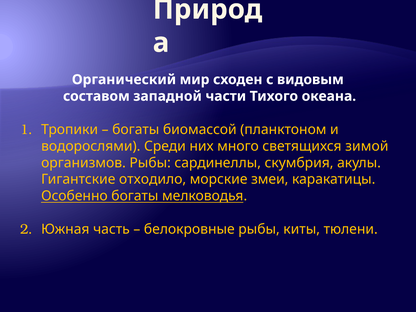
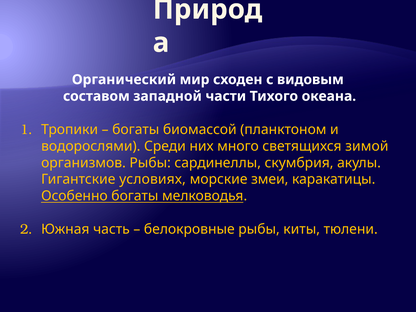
отходило: отходило -> условиях (153, 179)
